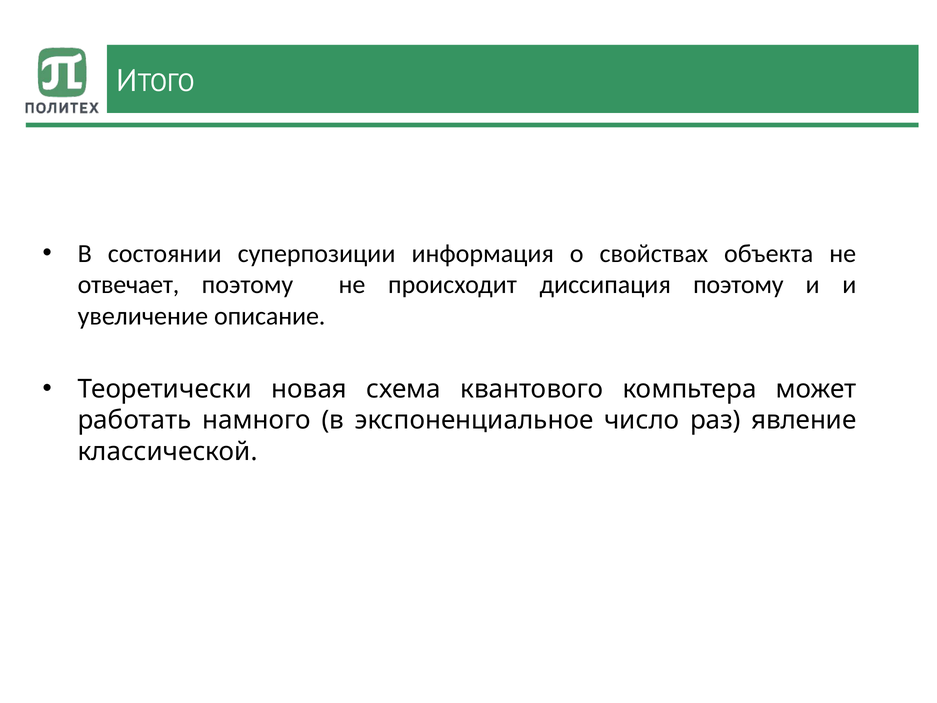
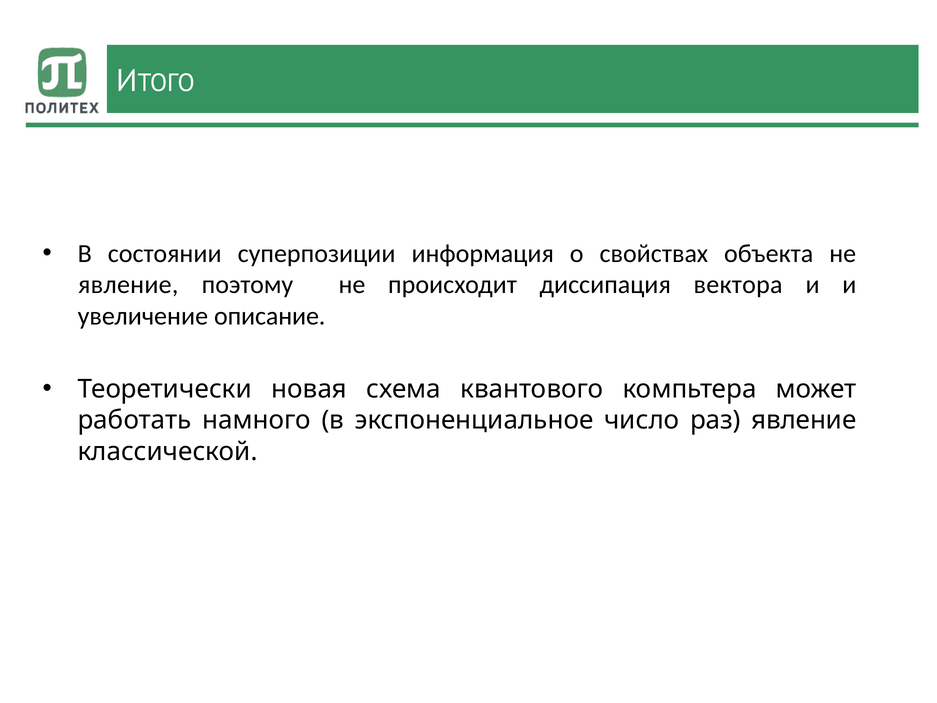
отвечает: отвечает -> явление (128, 285)
диссипация поэтому: поэтому -> вектора (738, 285)
